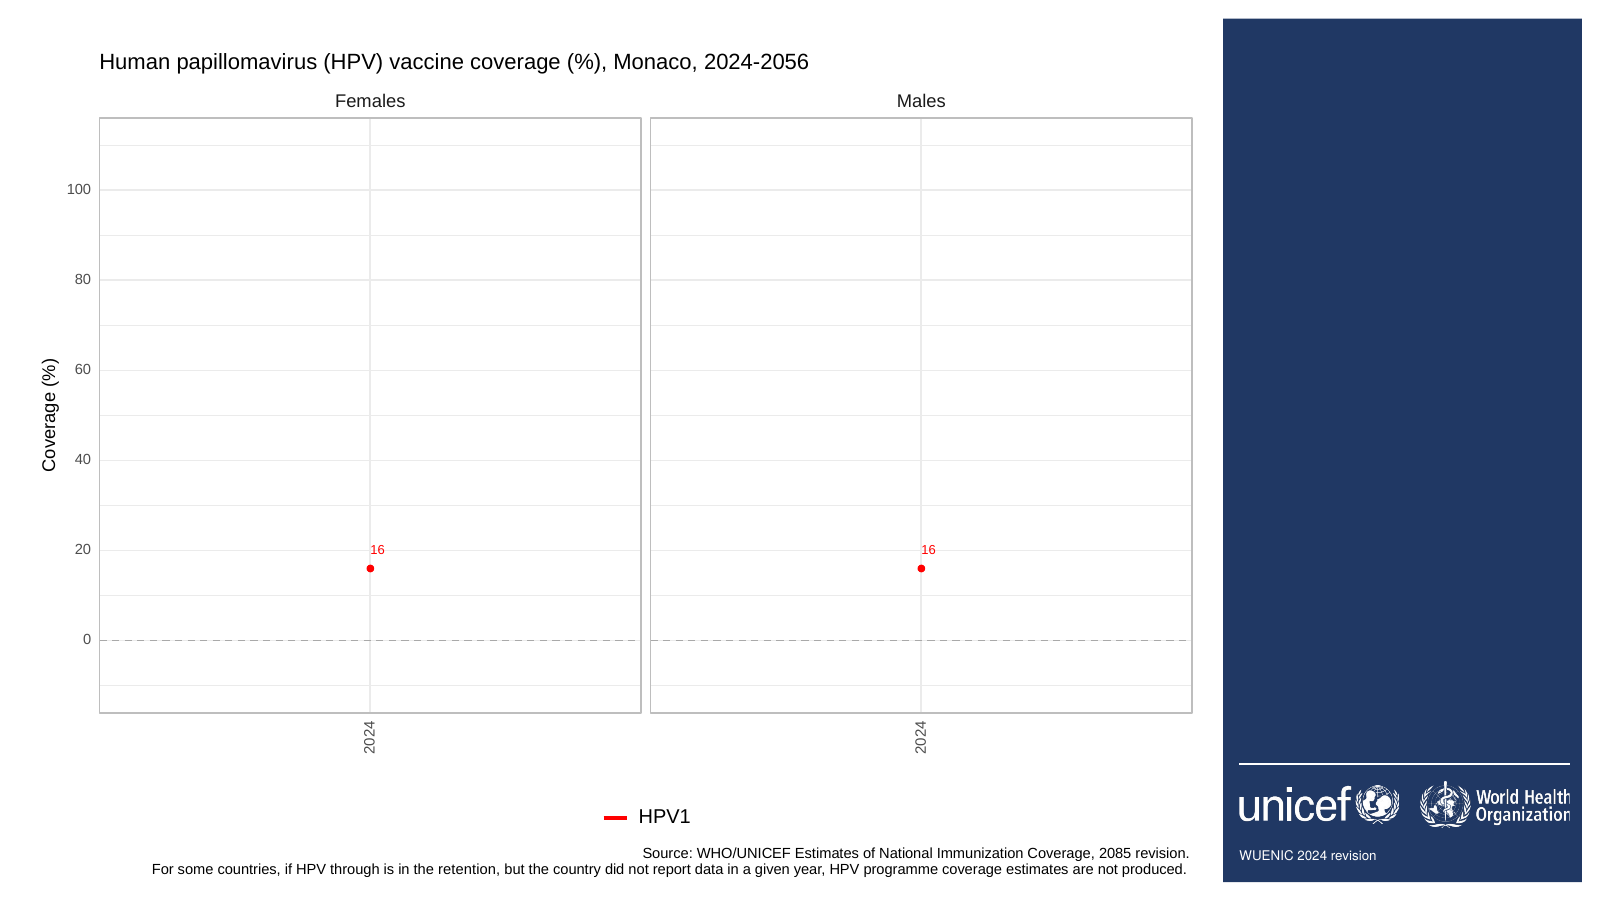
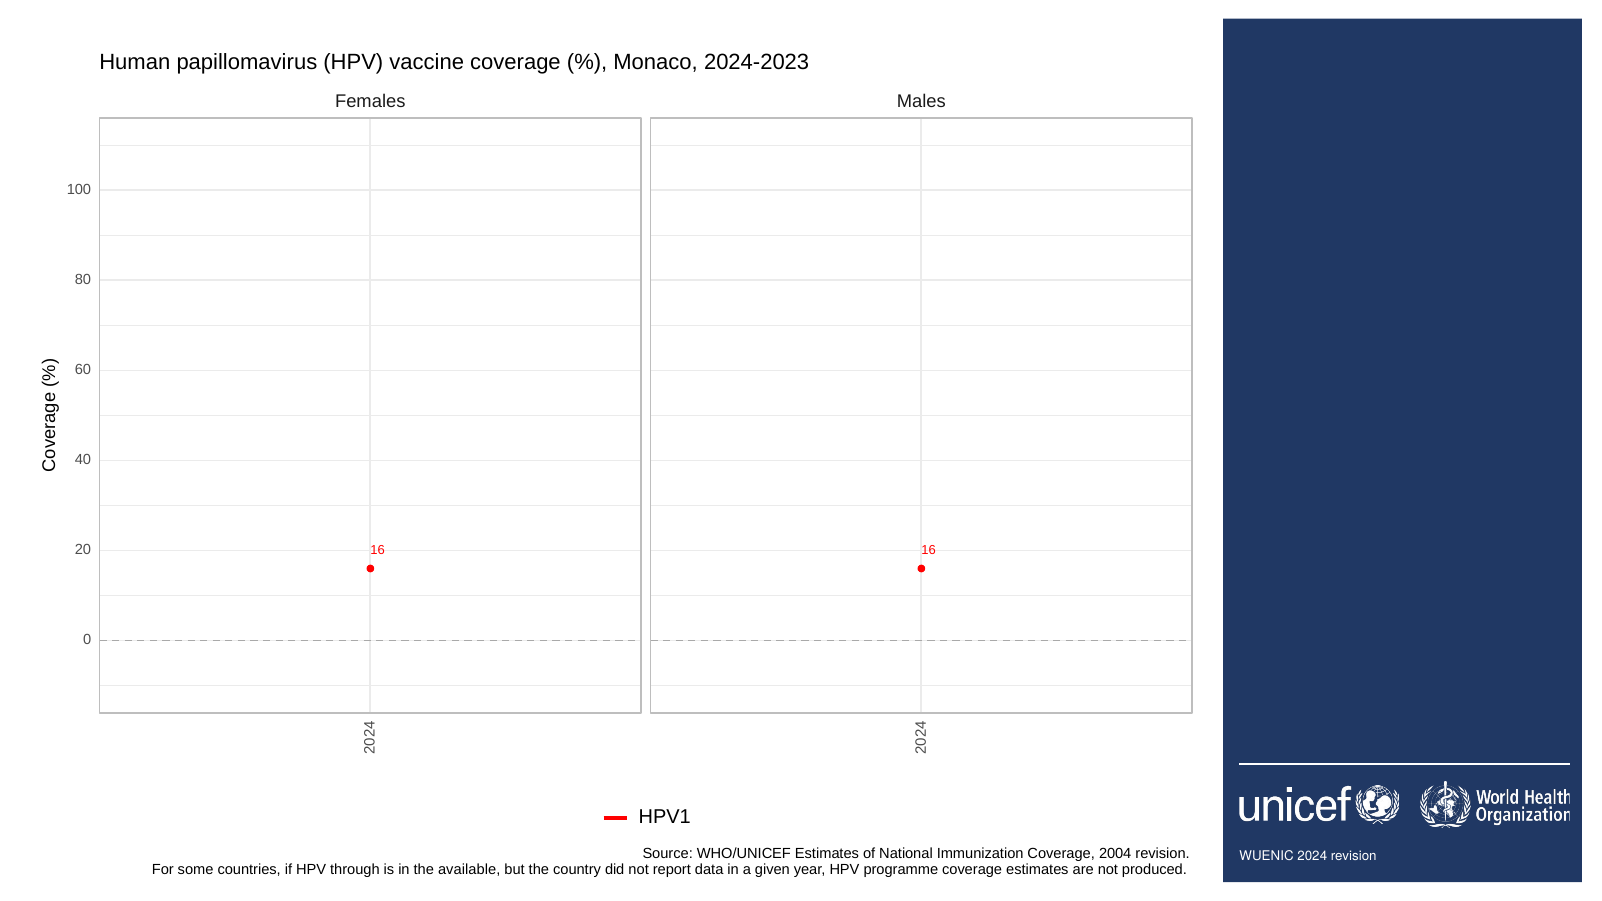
2024-2056: 2024-2056 -> 2024-2023 (757, 62)
2085: 2085 -> 2004 (1115, 854)
retention: retention -> available (469, 870)
